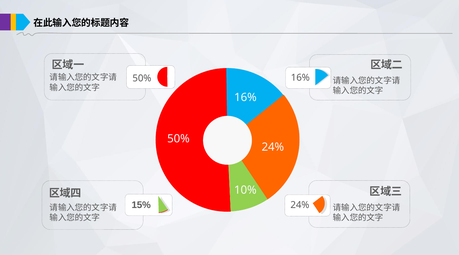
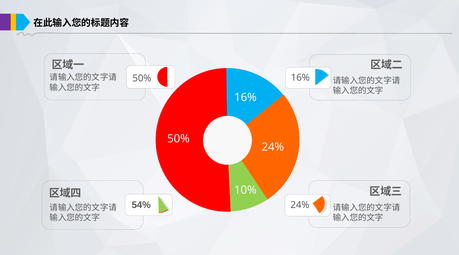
15%: 15% -> 54% (141, 205)
